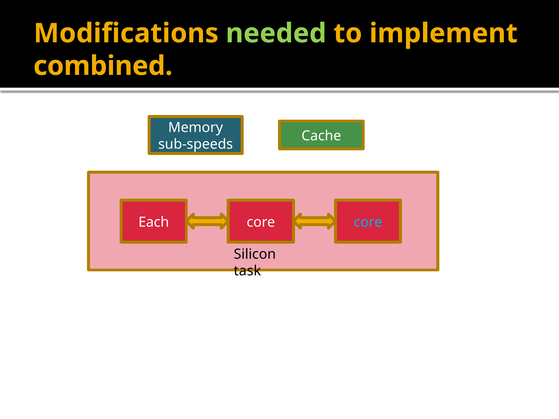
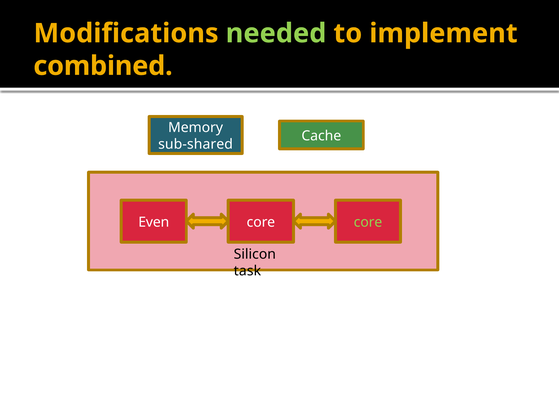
sub-speeds: sub-speeds -> sub-shared (196, 144)
Each: Each -> Even (154, 222)
core colour: light blue -> light green (368, 222)
